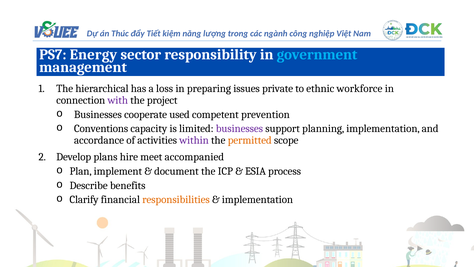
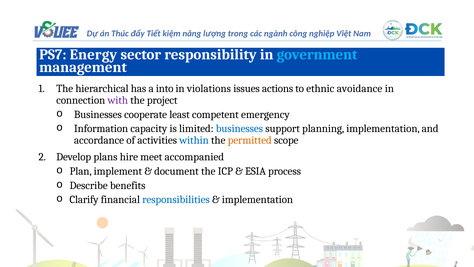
loss: loss -> into (165, 88)
preparing: preparing -> violations (209, 88)
private: private -> actions (278, 88)
workforce: workforce -> avoidance (359, 88)
used: used -> least (180, 114)
prevention: prevention -> emergency (265, 114)
Conventions: Conventions -> Information (101, 128)
businesses colour: purple -> blue (239, 128)
within colour: purple -> blue (194, 140)
responsibilities colour: orange -> blue (176, 199)
